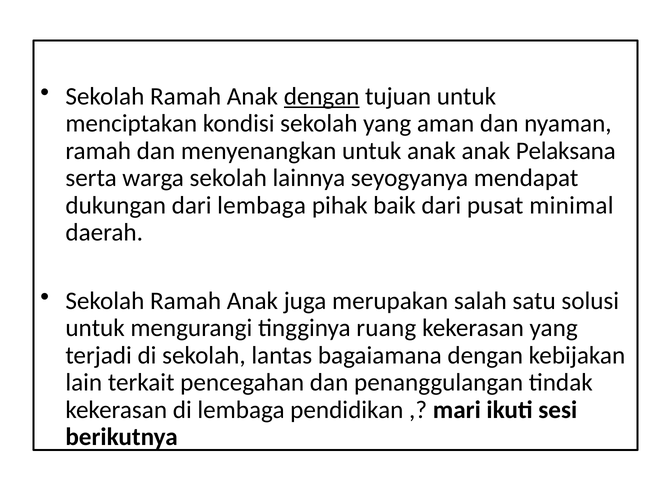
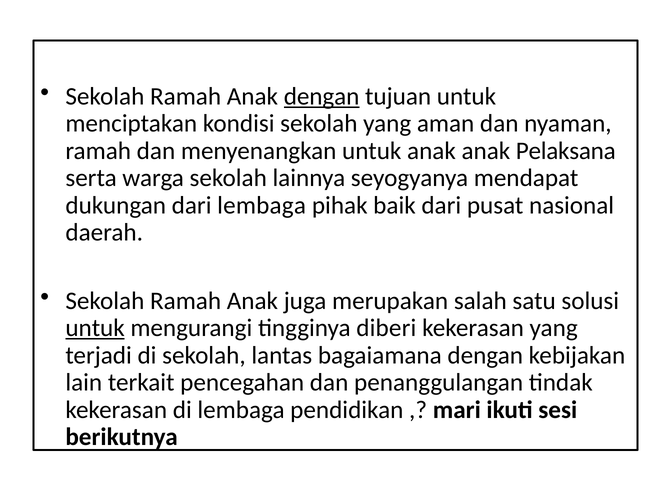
minimal: minimal -> nasional (572, 205)
untuk underline: none -> present (95, 328)
ruang: ruang -> diberi (386, 328)
